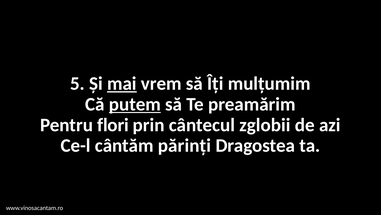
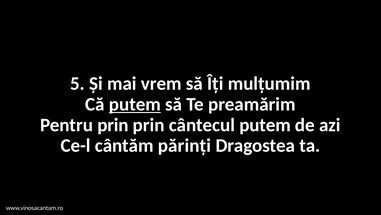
mai underline: present -> none (122, 83)
Pentru flori: flori -> prin (113, 125)
cântecul zglobii: zglobii -> putem (265, 125)
